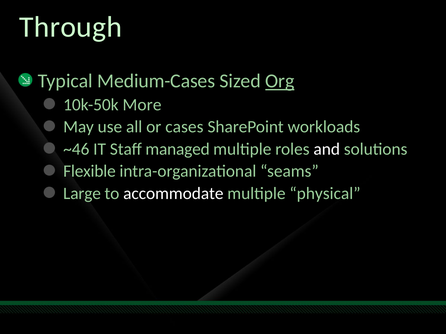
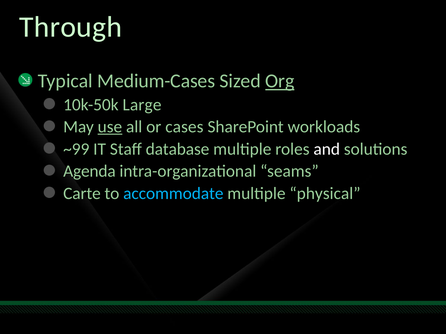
More: More -> Large (142, 105)
use underline: none -> present (110, 127)
~46: ~46 -> ~99 (76, 149)
managed: managed -> database (178, 149)
Flexible: Flexible -> Agenda (89, 171)
Large: Large -> Carte (82, 194)
accommodate colour: white -> light blue (173, 194)
